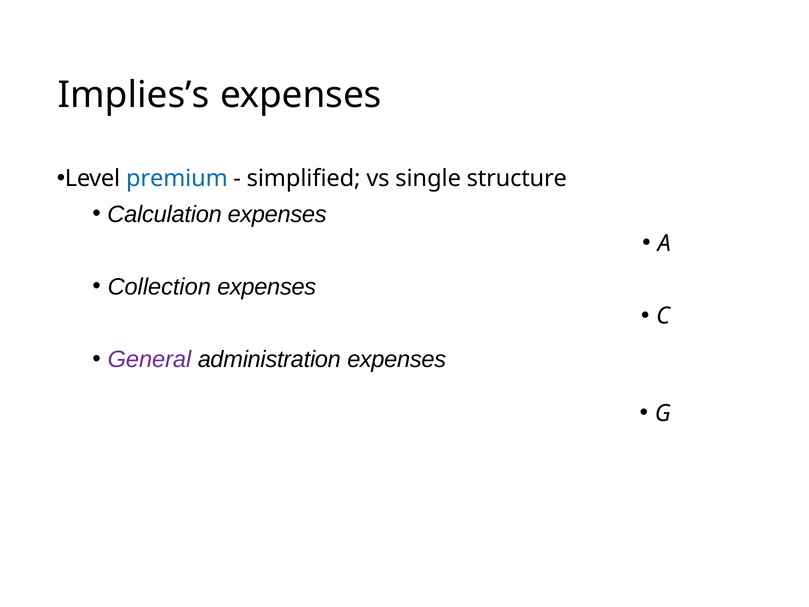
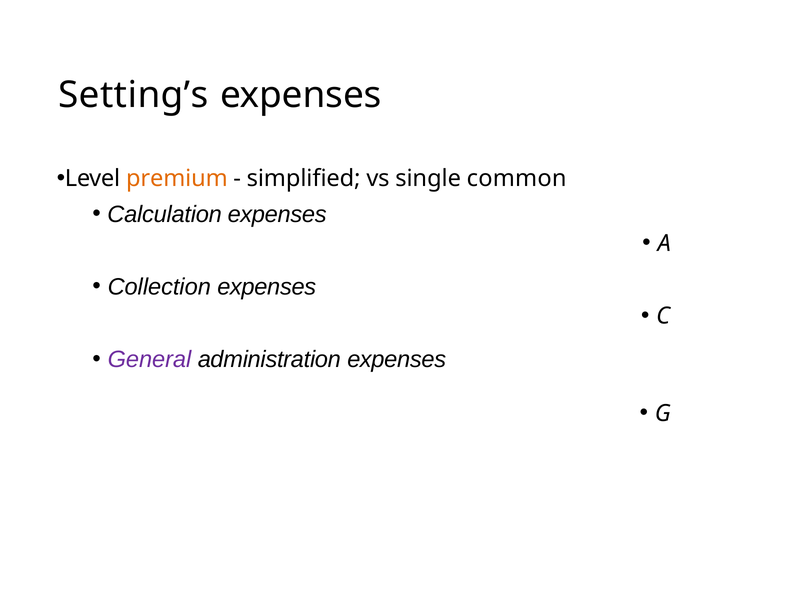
Implies’s: Implies’s -> Setting’s (133, 95)
premium colour: blue -> orange (177, 179)
structure: structure -> common (517, 179)
